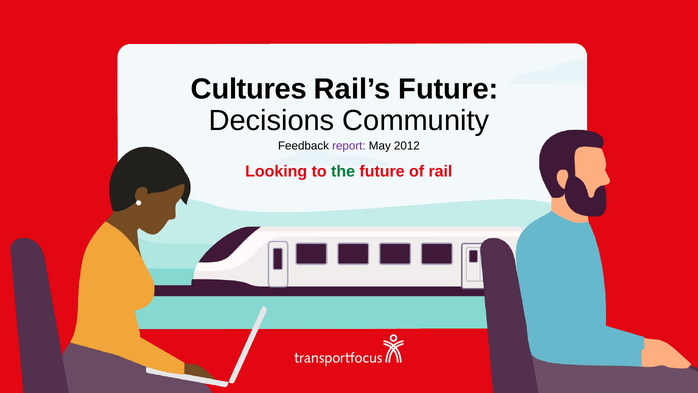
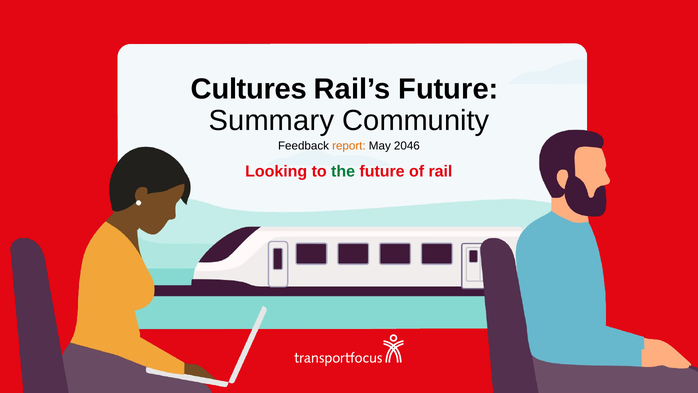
Decisions: Decisions -> Summary (271, 121)
report colour: purple -> orange (349, 146)
2012: 2012 -> 2046 (407, 146)
